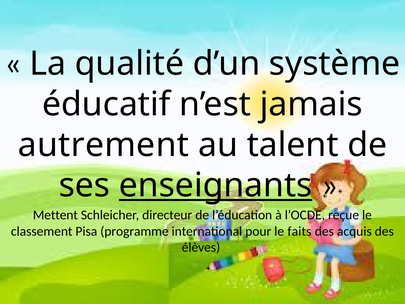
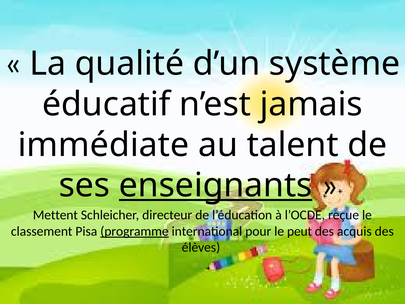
autrement: autrement -> immédiate (104, 145)
programme underline: none -> present (134, 231)
faits: faits -> peut (300, 231)
